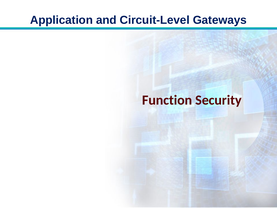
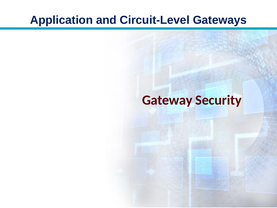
Function: Function -> Gateway (167, 100)
